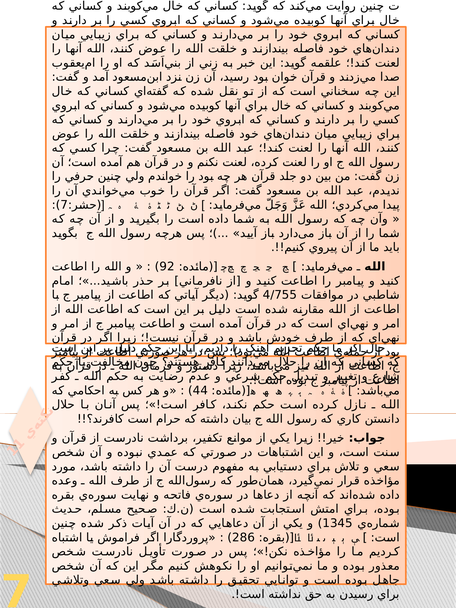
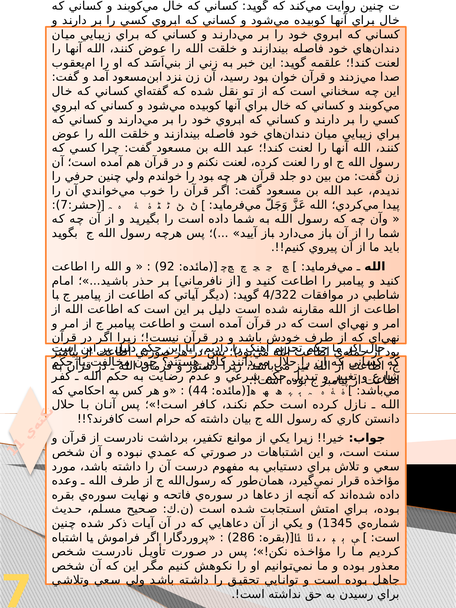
4/755: 4/755 -> 4/322 (280, 295)
